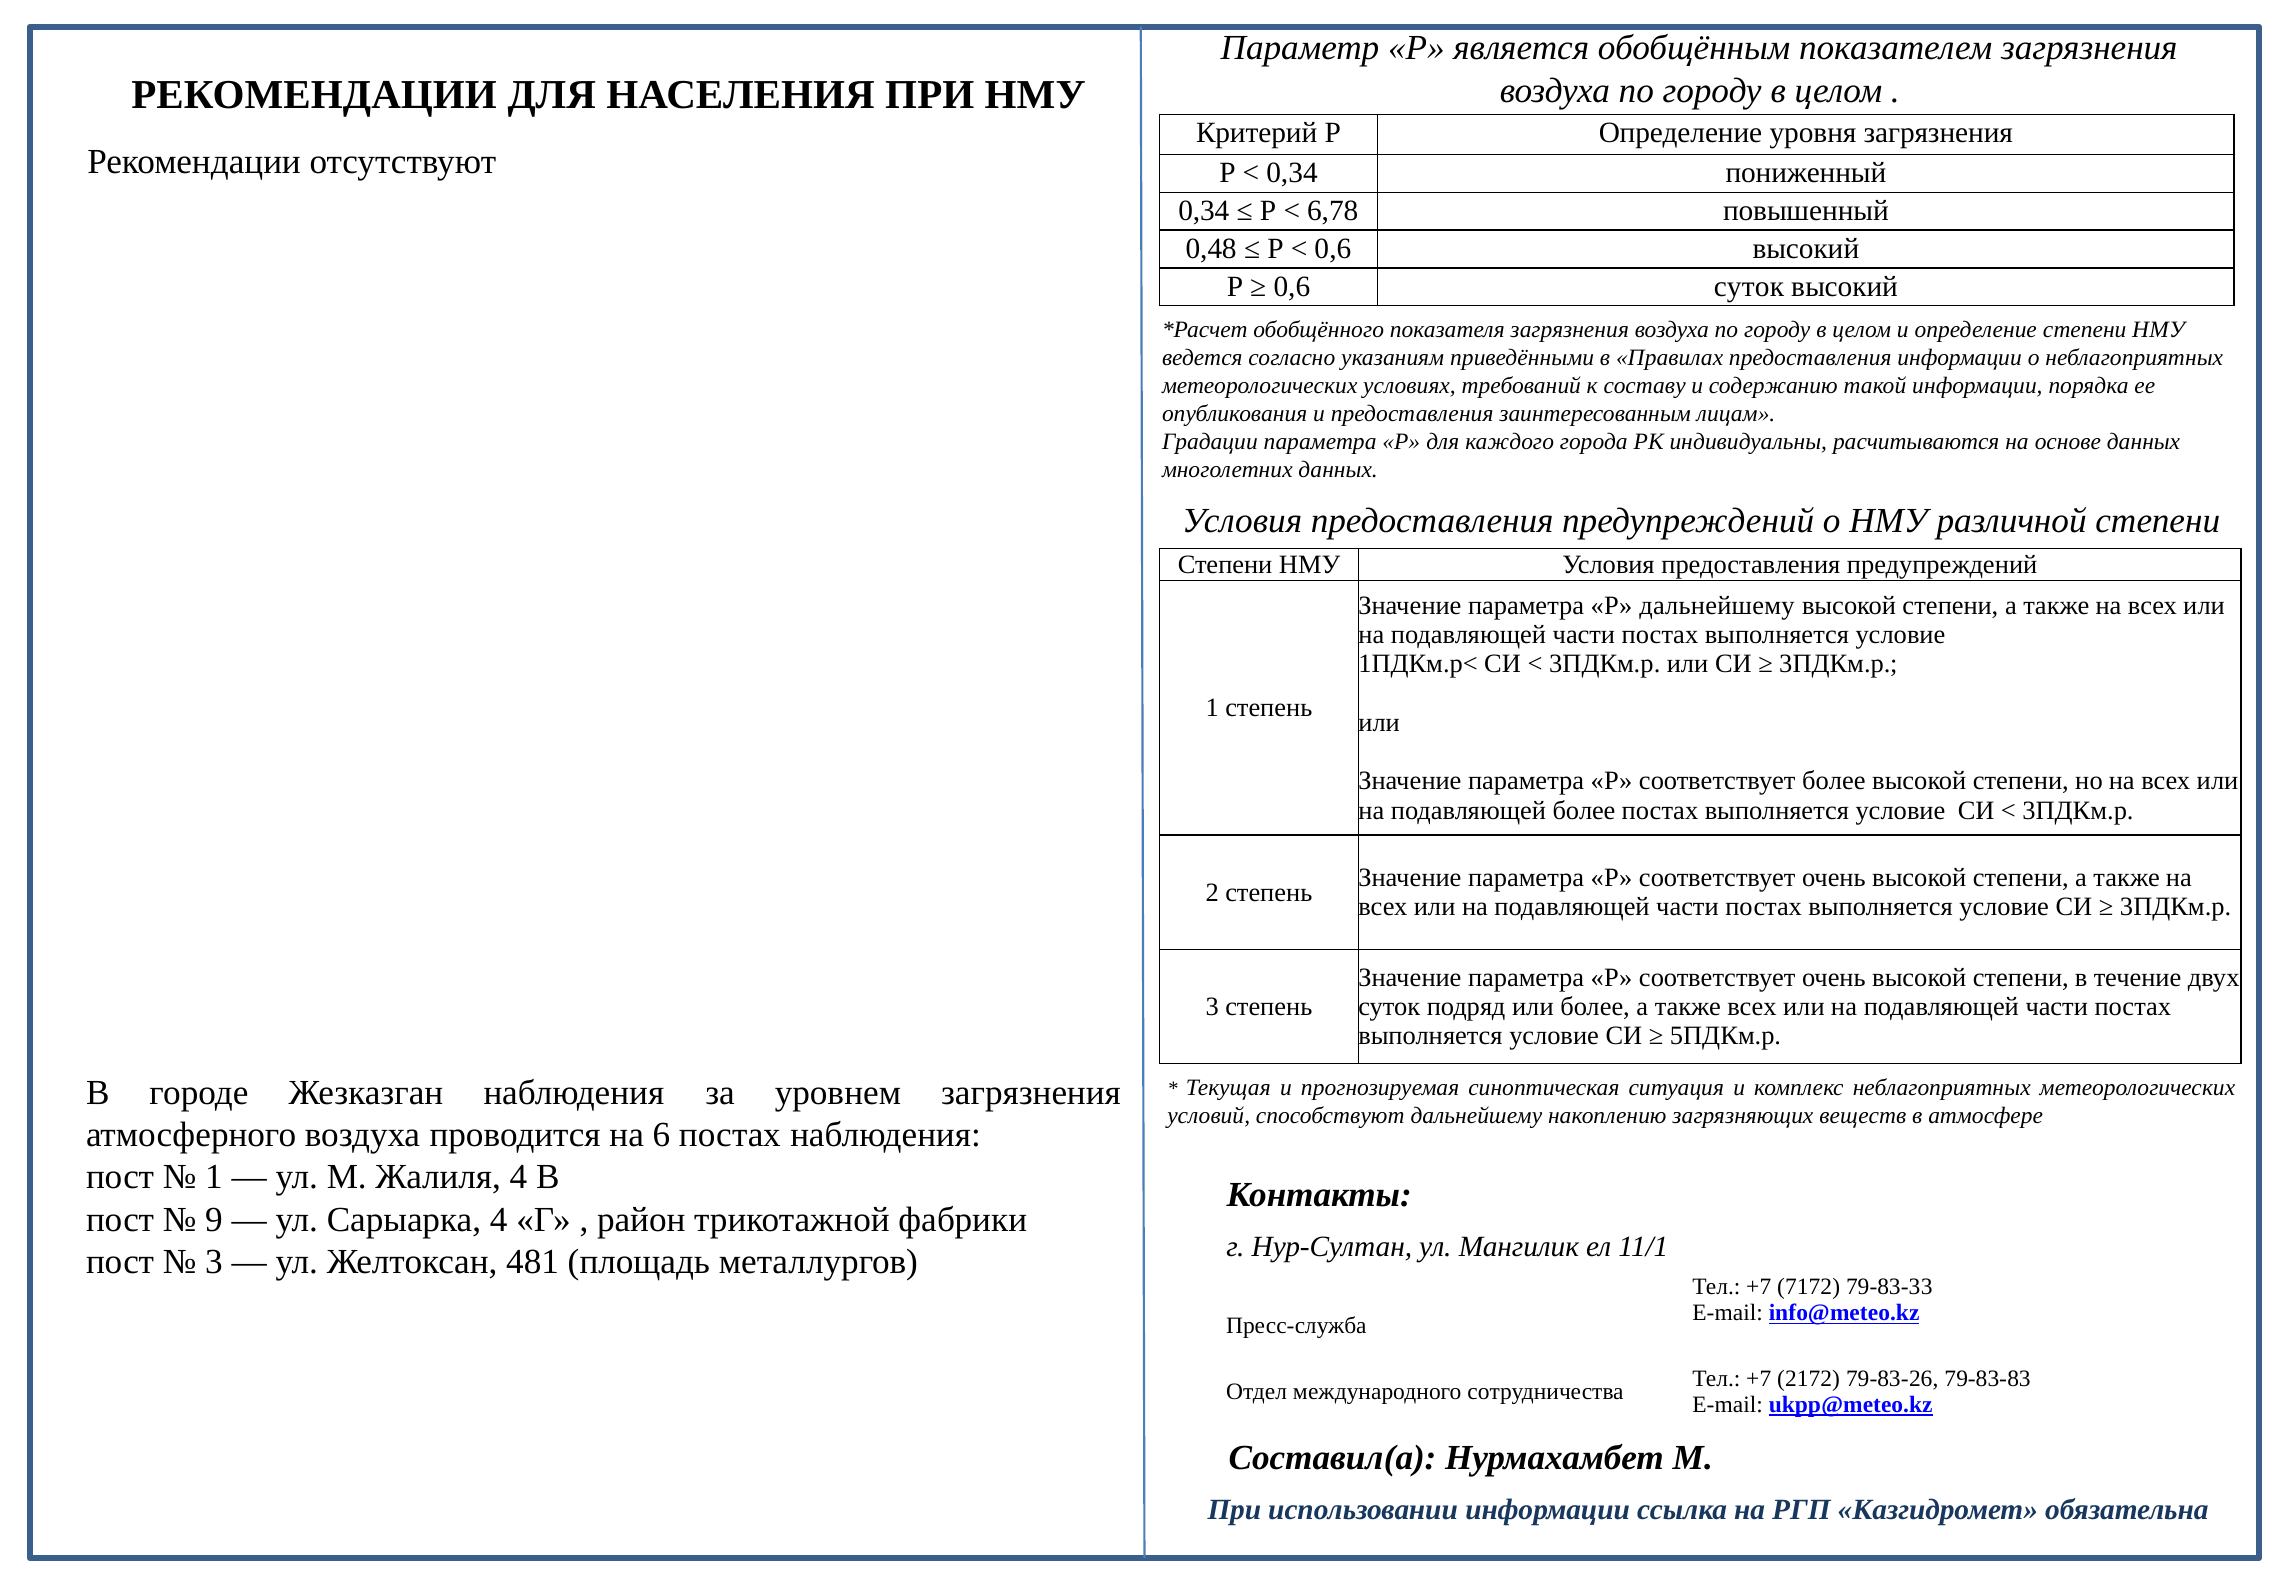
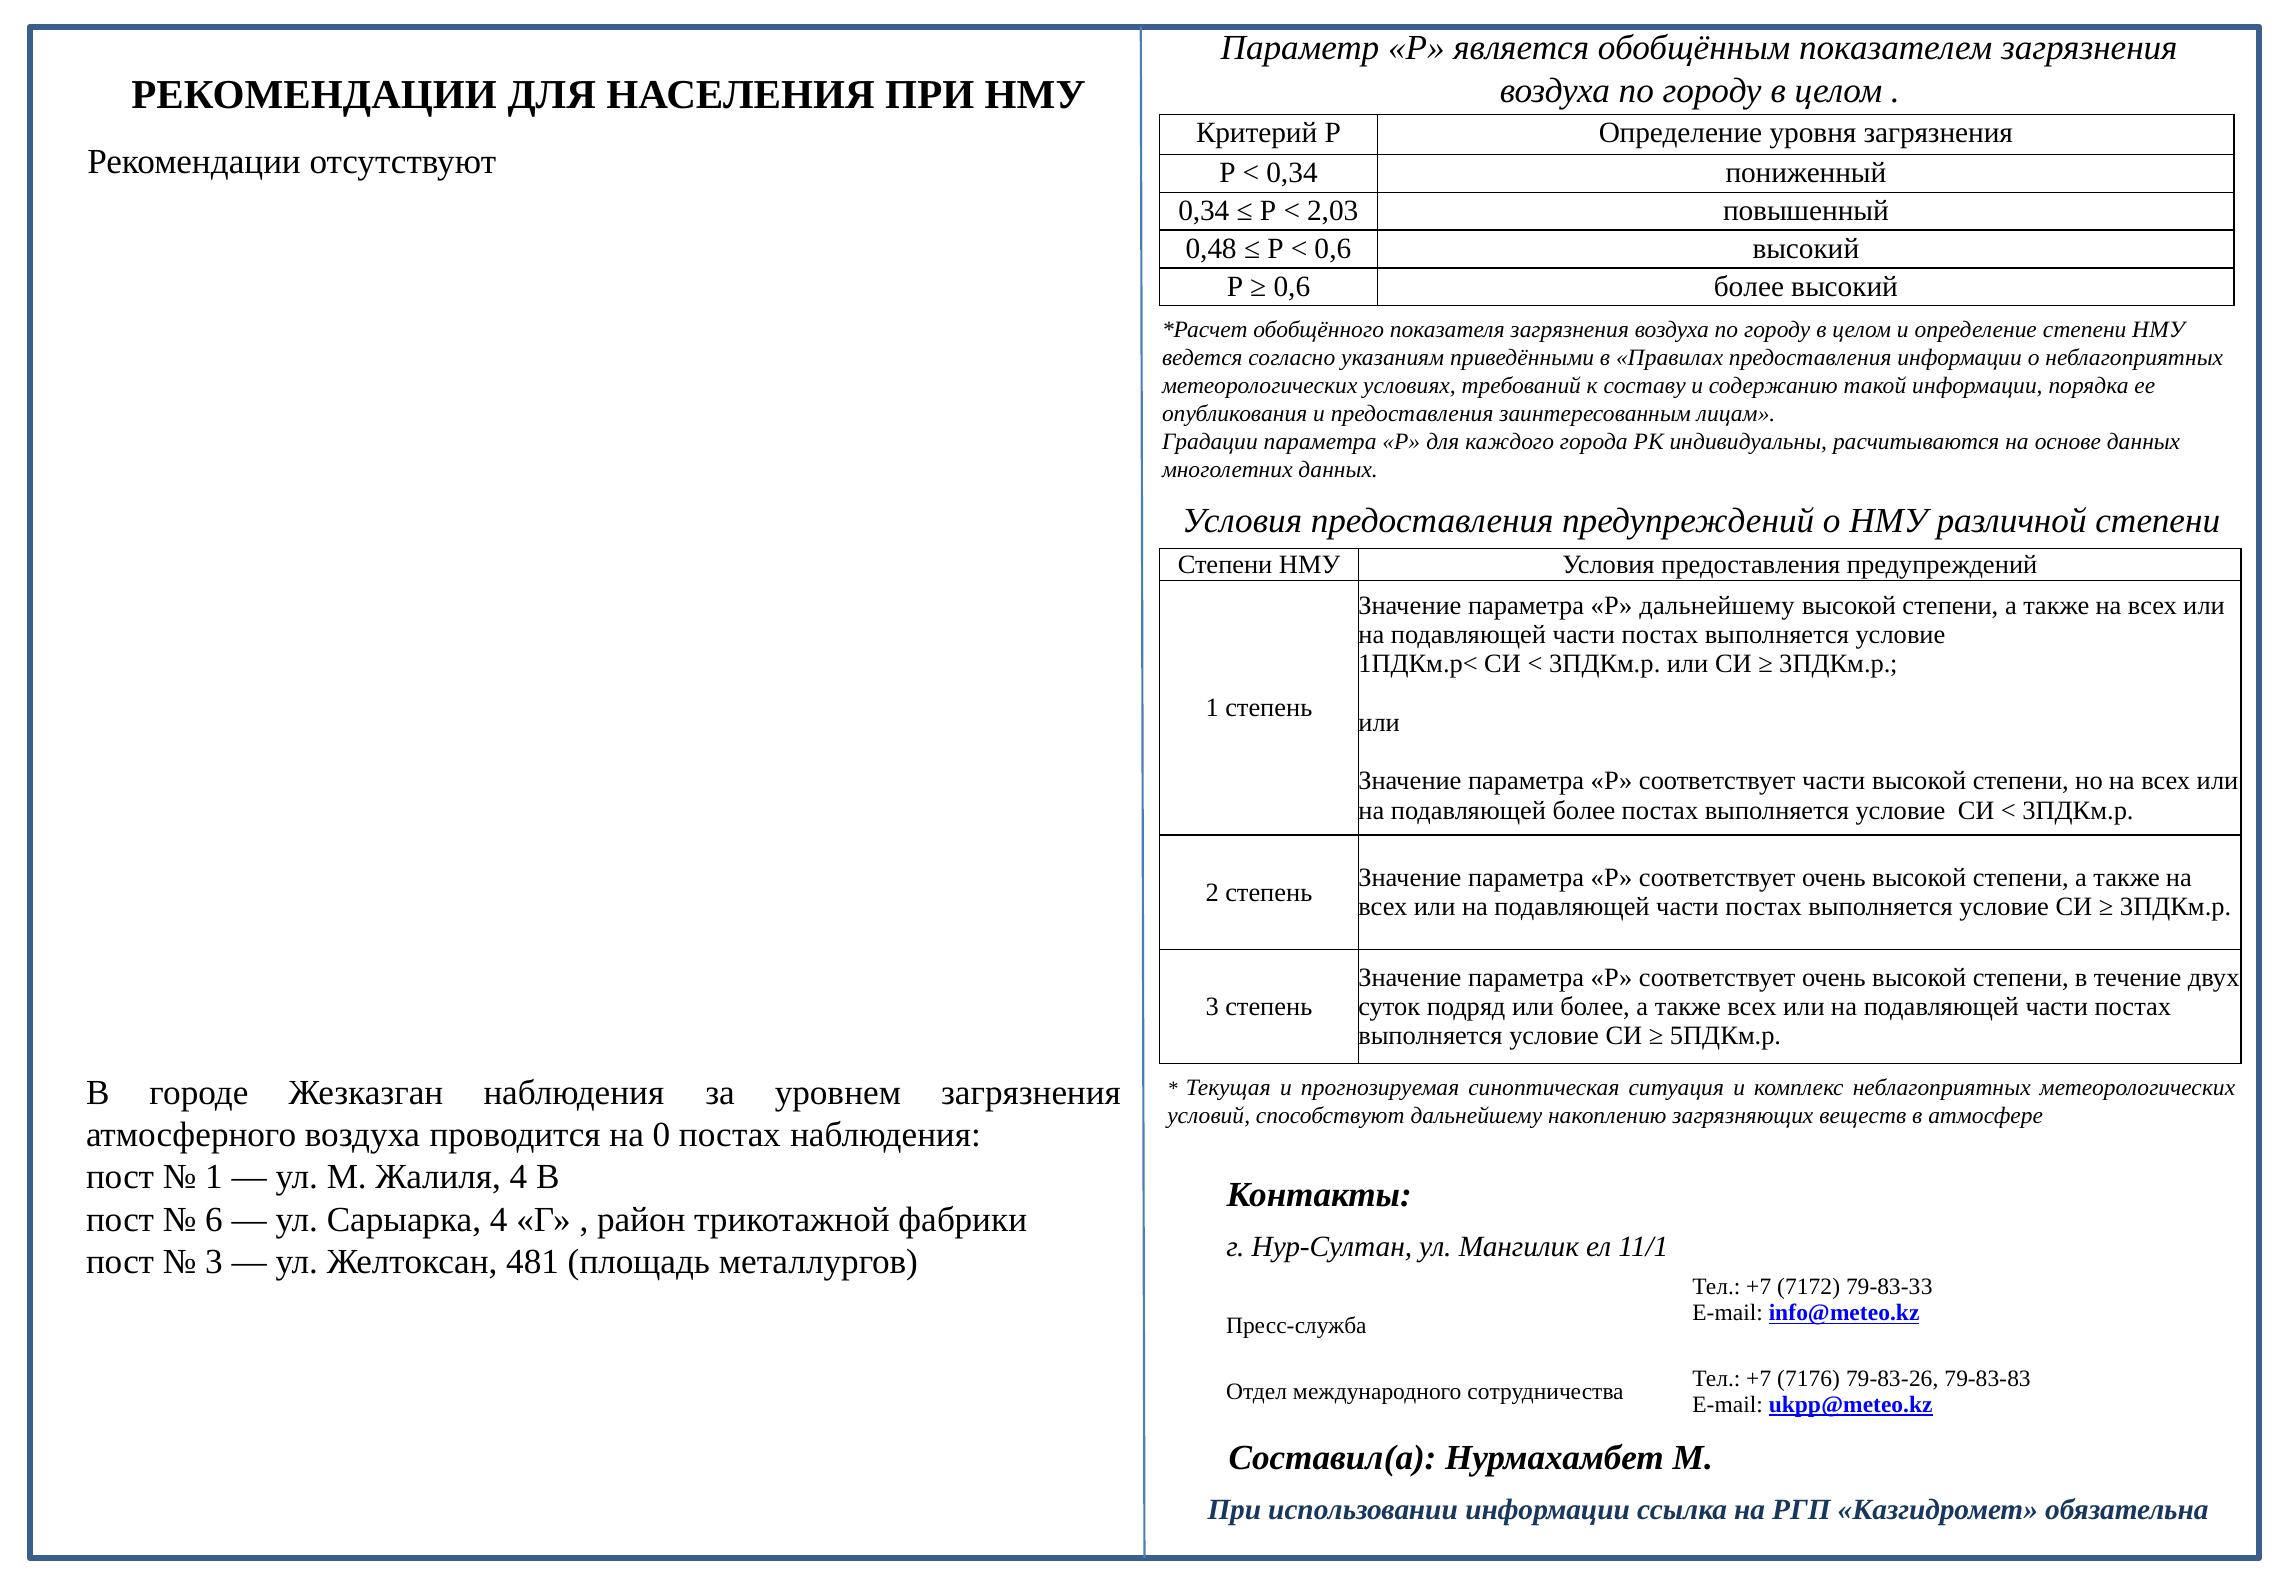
6,78: 6,78 -> 2,03 (1333, 211)
0,6 суток: суток -> более (1749, 286)
соответствует более: более -> части (1834, 781)
6: 6 -> 0 (661, 1135)
9: 9 -> 6 (214, 1219)
2172: 2172 -> 7176 (1809, 1378)
